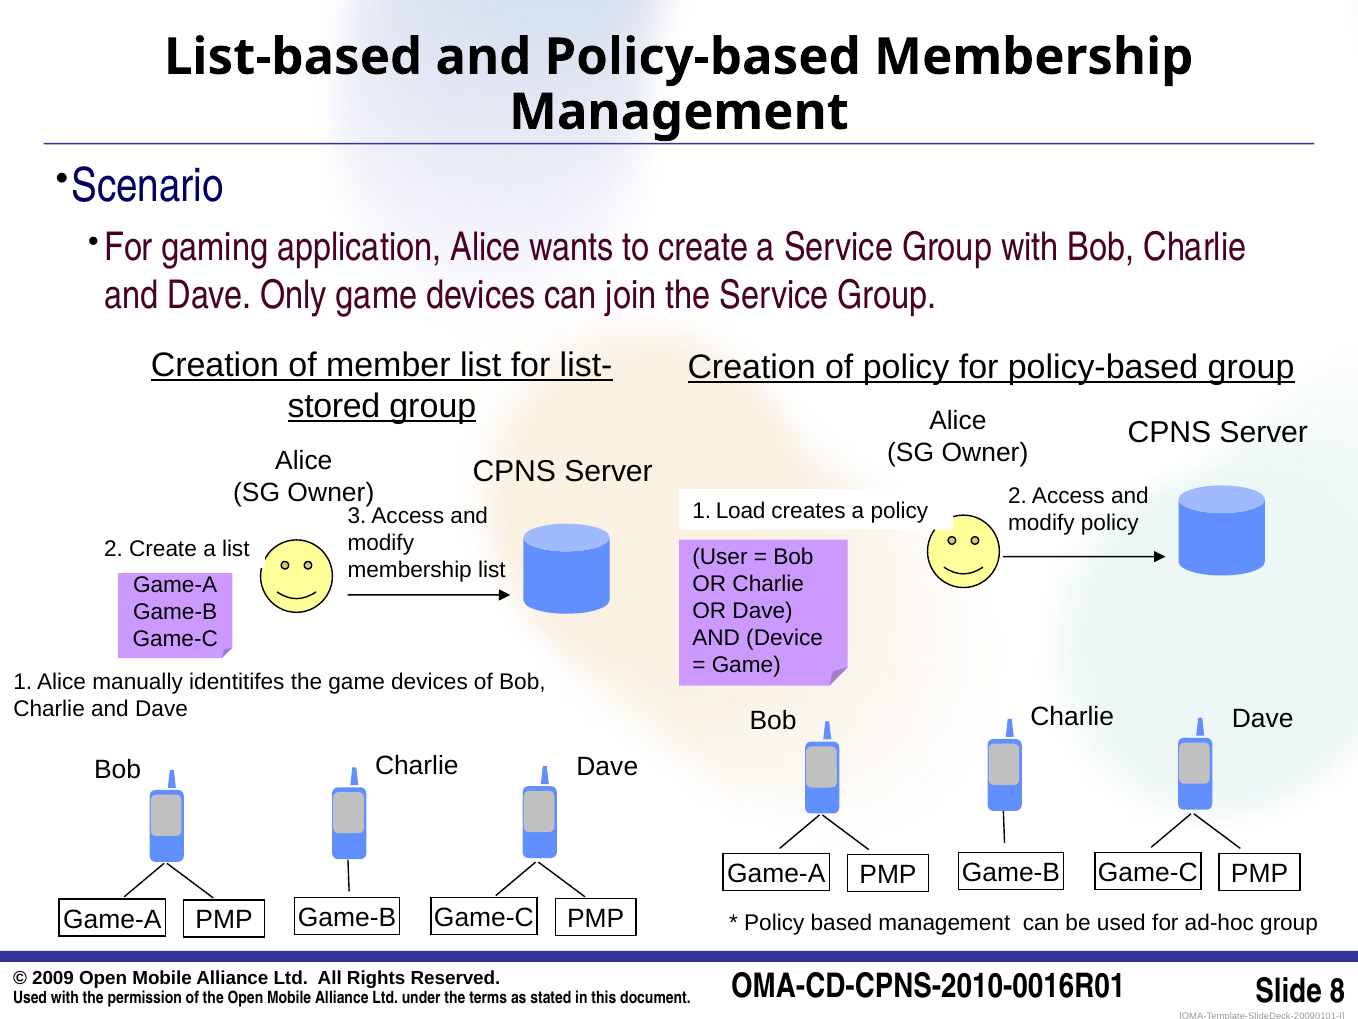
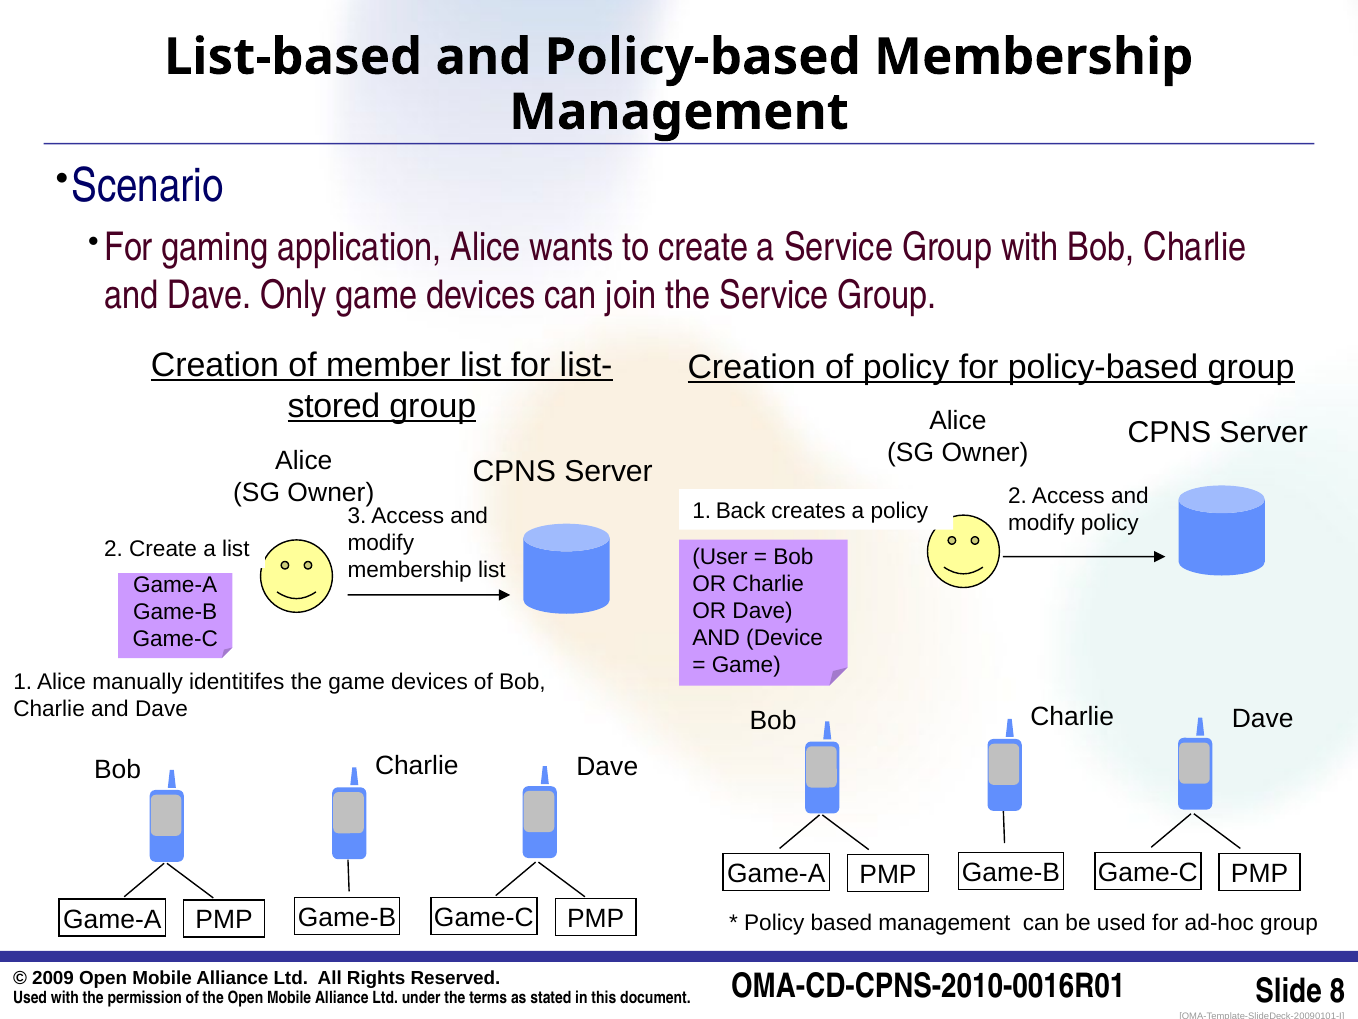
Load: Load -> Back (741, 511)
